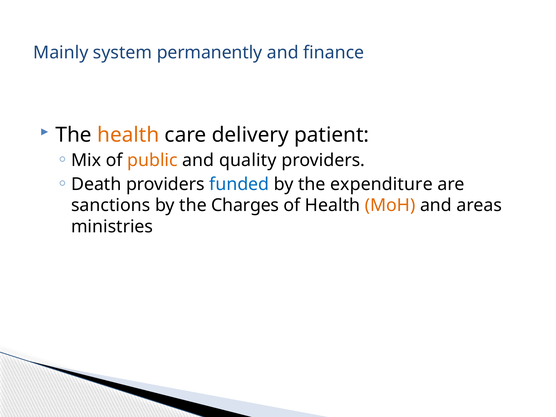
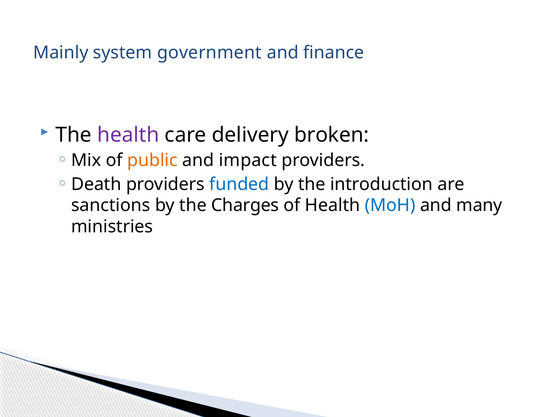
permanently: permanently -> government (209, 53)
health colour: orange -> purple (128, 135)
patient: patient -> broken (332, 135)
quality: quality -> impact (248, 160)
expenditure: expenditure -> introduction (381, 184)
MoH colour: orange -> blue (390, 205)
areas: areas -> many (479, 205)
